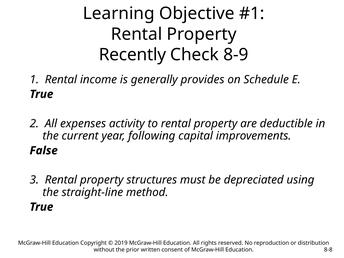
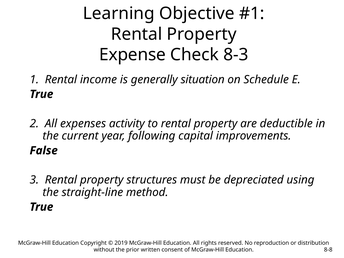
Recently: Recently -> Expense (132, 55)
8-9: 8-9 -> 8-3 (236, 55)
provides: provides -> situation (203, 80)
